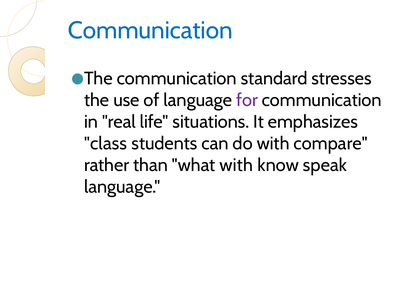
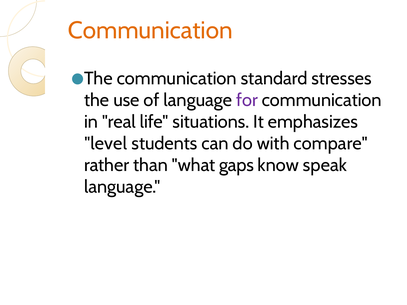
Communication colour: blue -> orange (150, 31)
class: class -> level (106, 144)
what with: with -> gaps (237, 165)
